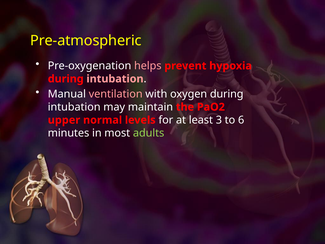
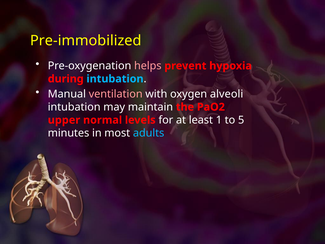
Pre-atmospheric: Pre-atmospheric -> Pre-immobilized (86, 41)
intubation colour: pink -> light blue (115, 79)
oxygen during: during -> alveoli (227, 94)
3: 3 -> 1 (219, 120)
6: 6 -> 5 (241, 120)
adults colour: light green -> light blue (149, 133)
